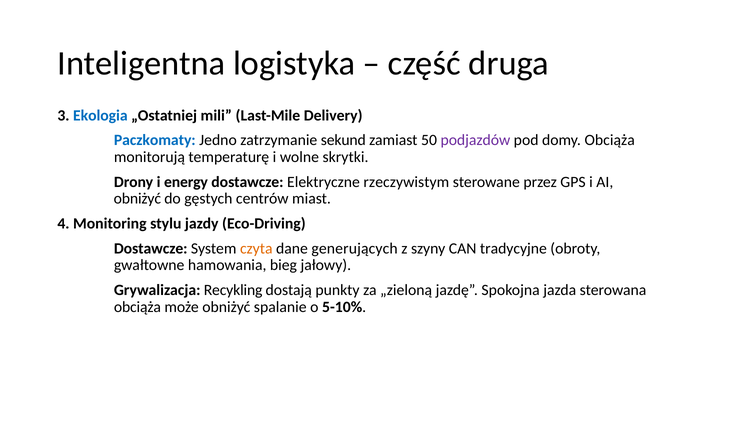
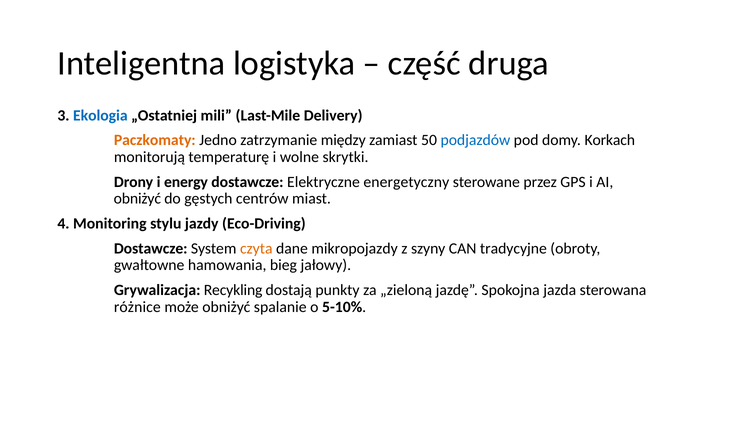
Paczkomaty colour: blue -> orange (155, 140)
sekund: sekund -> między (343, 140)
podjazdów colour: purple -> blue (475, 140)
domy Obciąża: Obciąża -> Korkach (610, 140)
rzeczywistym: rzeczywistym -> energetyczny (406, 182)
generujących: generujących -> mikropojazdy (355, 249)
obciąża: obciąża -> różnice (137, 307)
